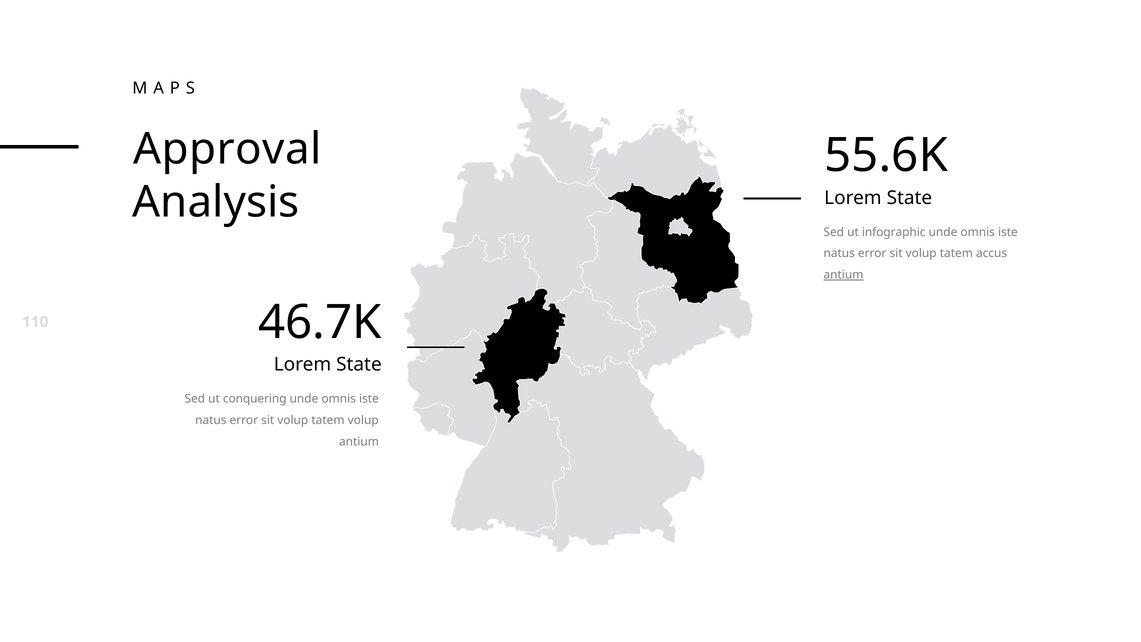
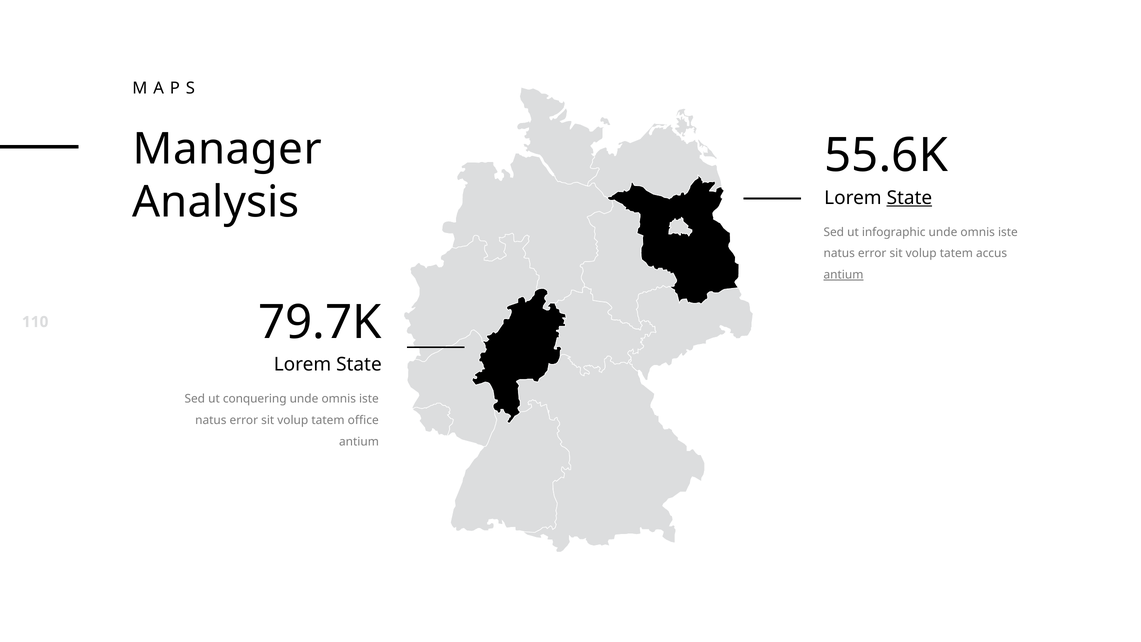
Approval: Approval -> Manager (227, 149)
State underline: none -> present (909, 198)
46.7K: 46.7K -> 79.7K (320, 322)
tatem volup: volup -> office (363, 420)
